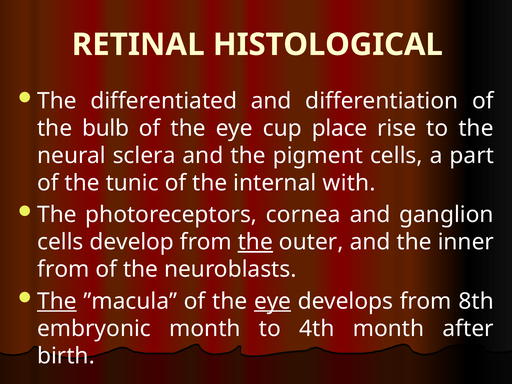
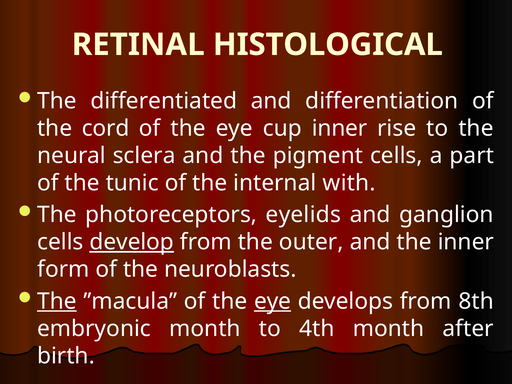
bulb: bulb -> cord (106, 128)
cup place: place -> inner (340, 128)
cornea: cornea -> eyelids (303, 215)
develop underline: none -> present (132, 242)
the underline: present -> none (255, 242)
from: from -> form (63, 269)
